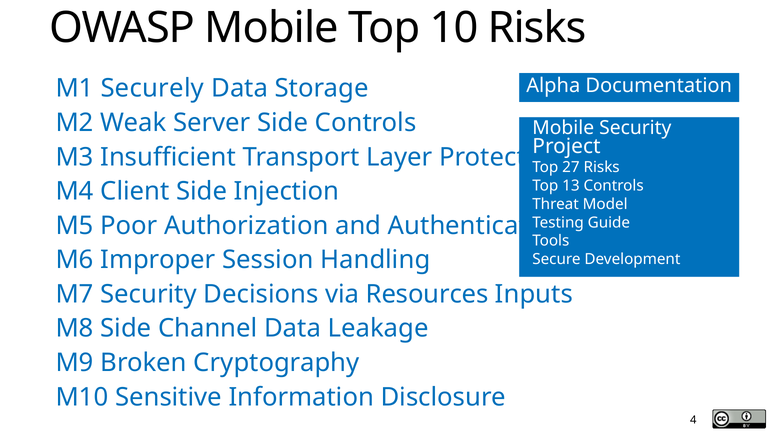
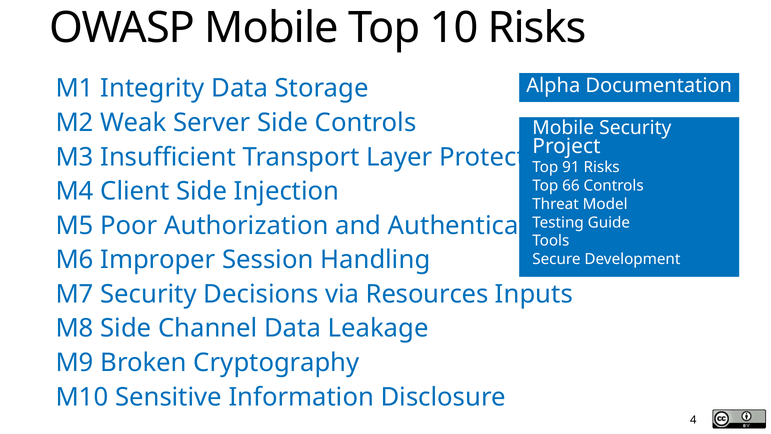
Securely: Securely -> Integrity (152, 88)
27: 27 -> 91 (571, 167)
13: 13 -> 66 (571, 186)
